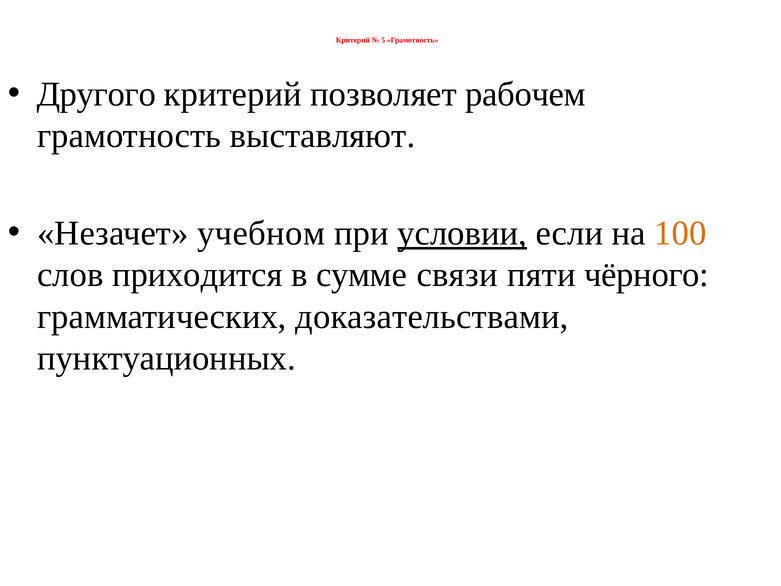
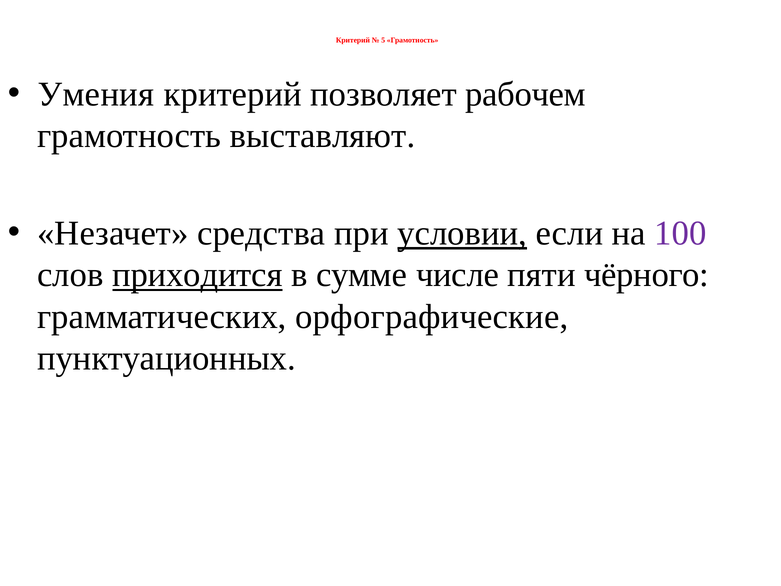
Другого: Другого -> Умения (96, 94)
учебном: учебном -> средства (261, 233)
100 colour: orange -> purple (681, 233)
приходится underline: none -> present (197, 275)
связи: связи -> числе (458, 275)
доказательствами: доказательствами -> орфографические (432, 317)
